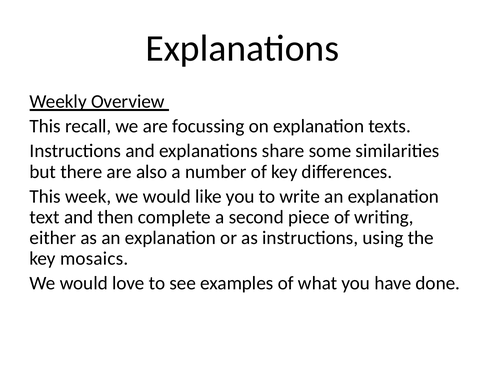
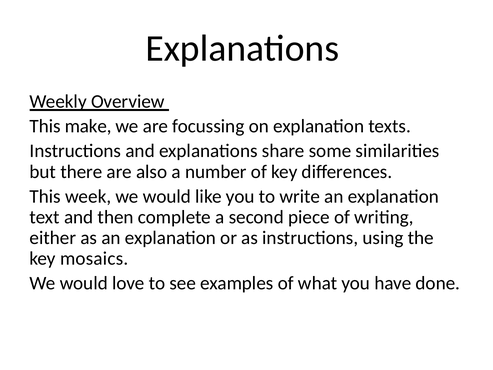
recall: recall -> make (88, 126)
